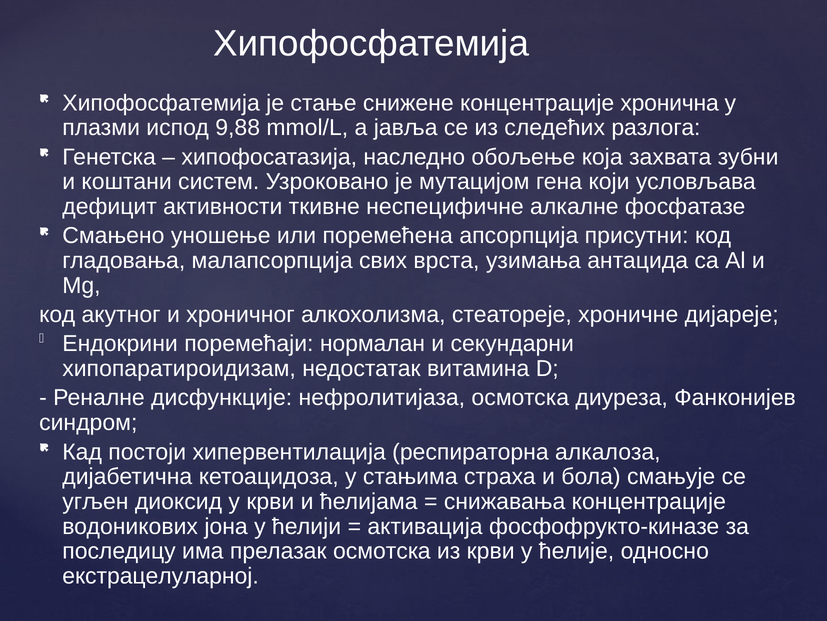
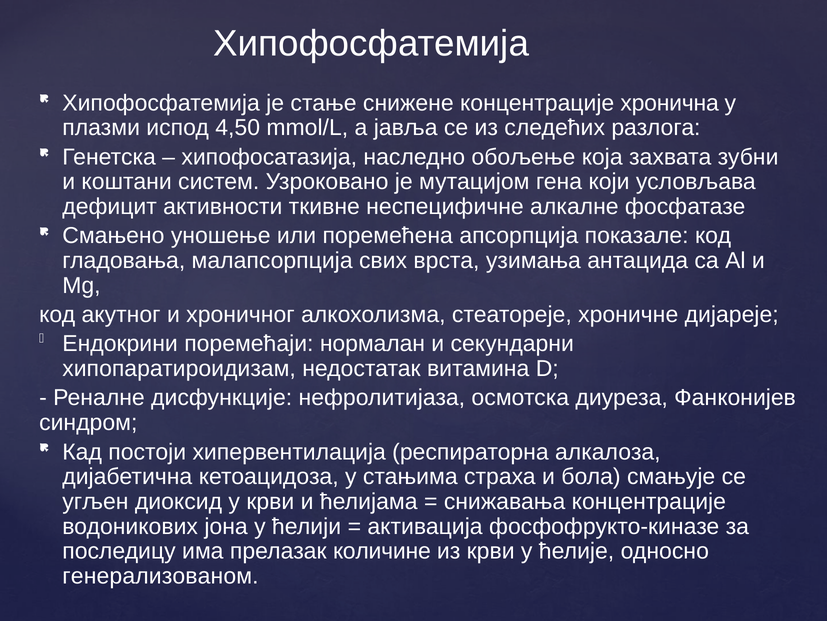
9,88: 9,88 -> 4,50 (238, 128)
присутни: присутни -> показале (637, 236)
прелазак осмотска: осмотска -> количине (382, 551)
екстрацелуларној: екстрацелуларној -> генерализованом (160, 575)
